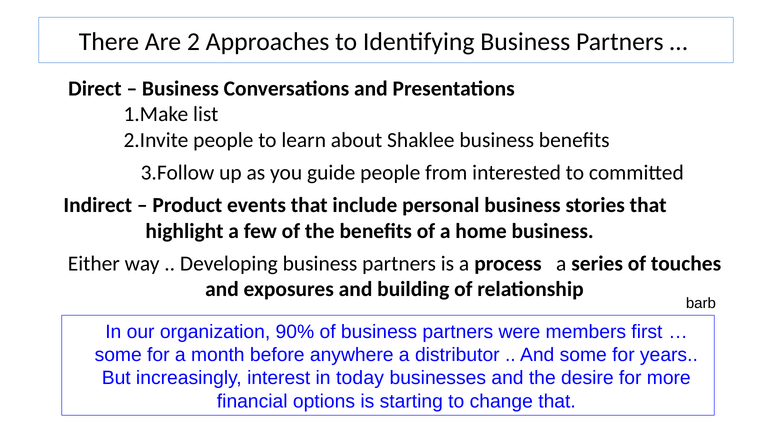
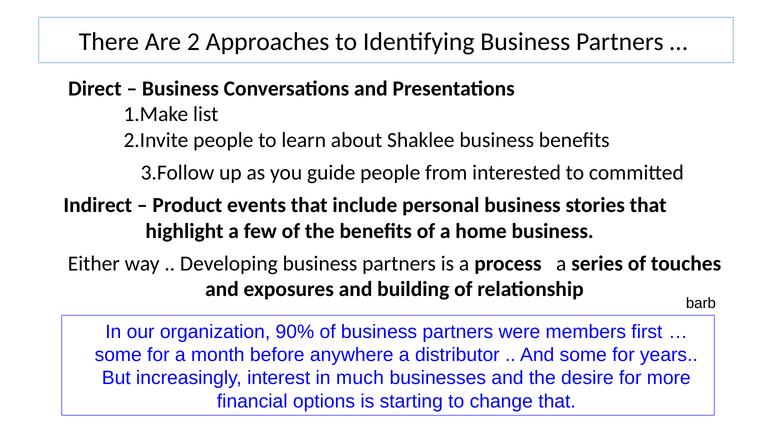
today: today -> much (360, 378)
